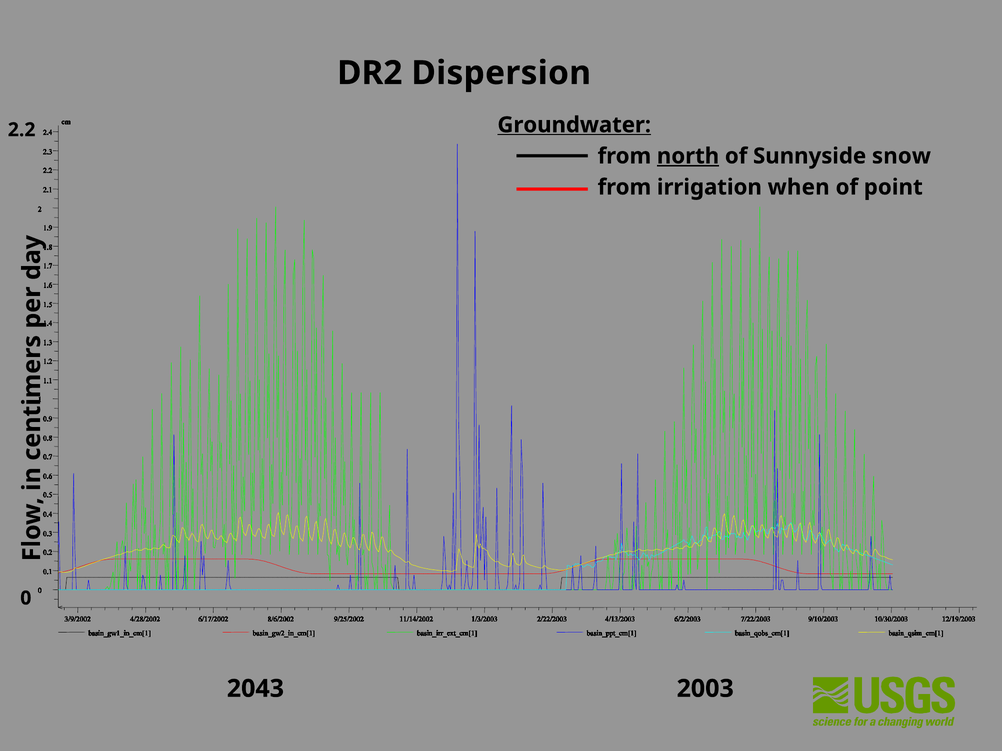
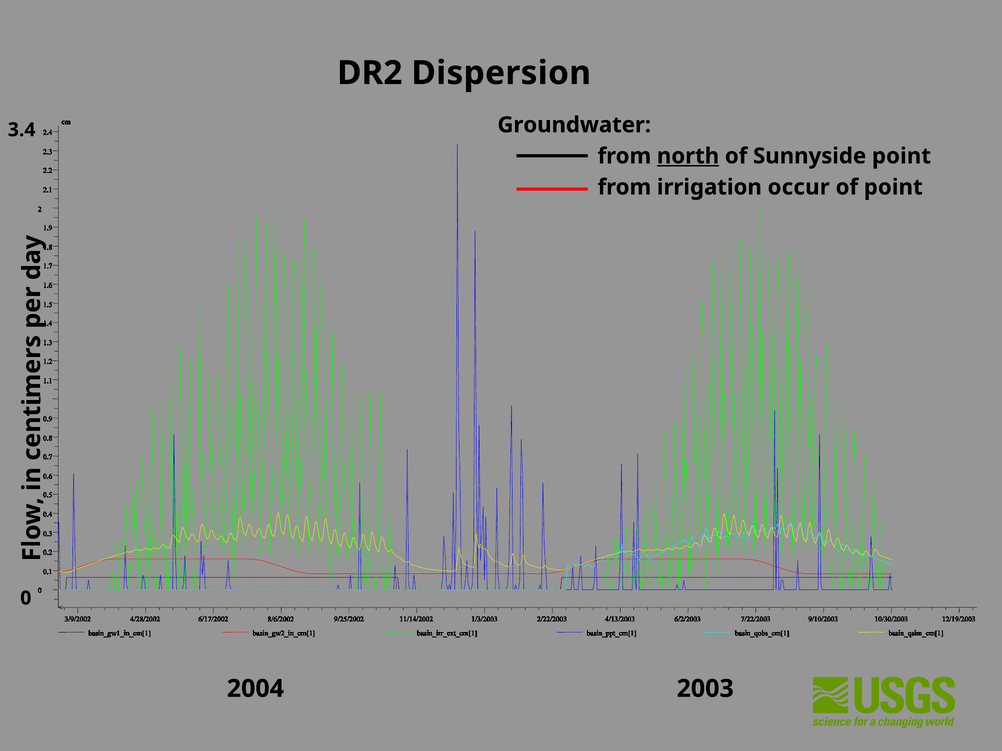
Groundwater underline: present -> none (574, 125)
2.2: 2.2 -> 3.4 (22, 130)
Sunnyside snow: snow -> point (901, 156)
when: when -> occur (799, 187)
2043: 2043 -> 2004 (255, 689)
